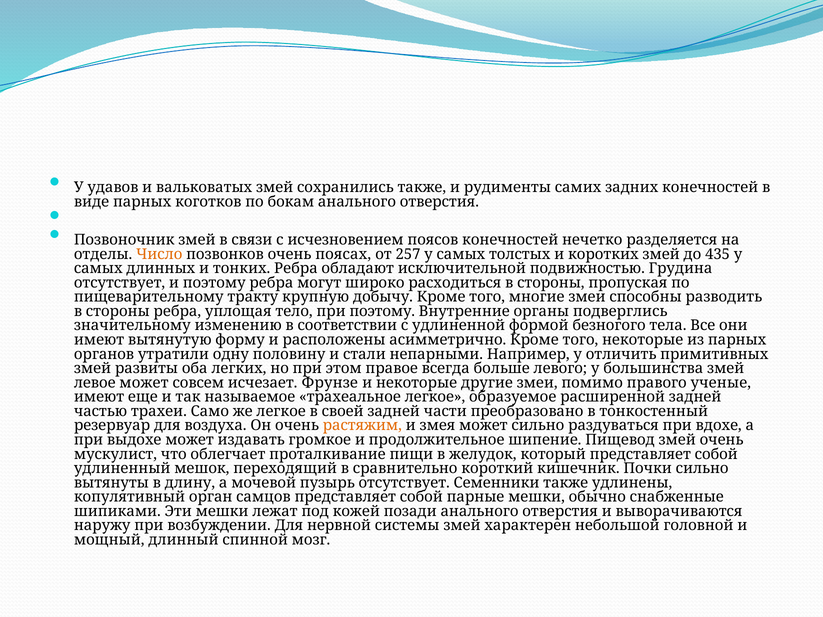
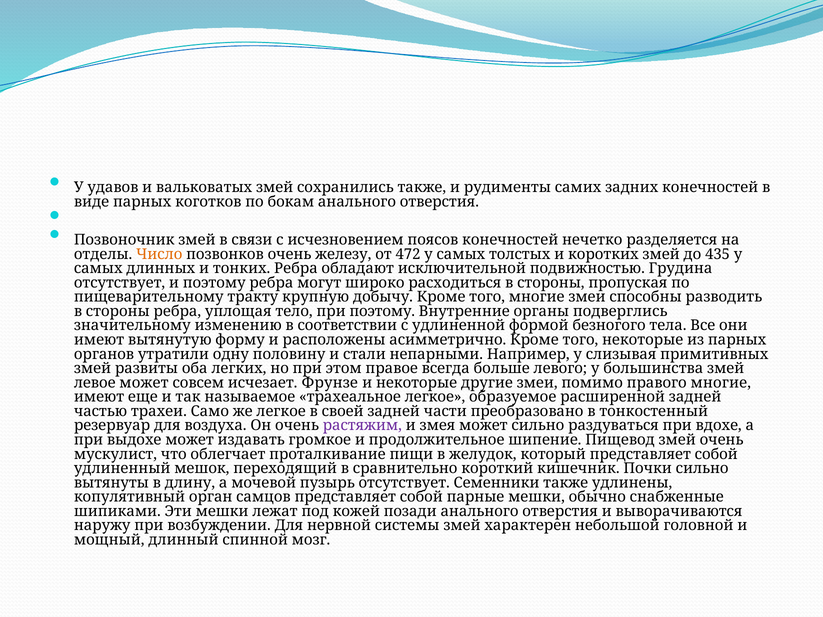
поясах: поясах -> железу (343, 254)
257: 257 -> 472 (408, 254)
отличить: отличить -> слизывая (621, 354)
правого ученые: ученые -> многие (721, 383)
растяжим colour: orange -> purple (362, 426)
